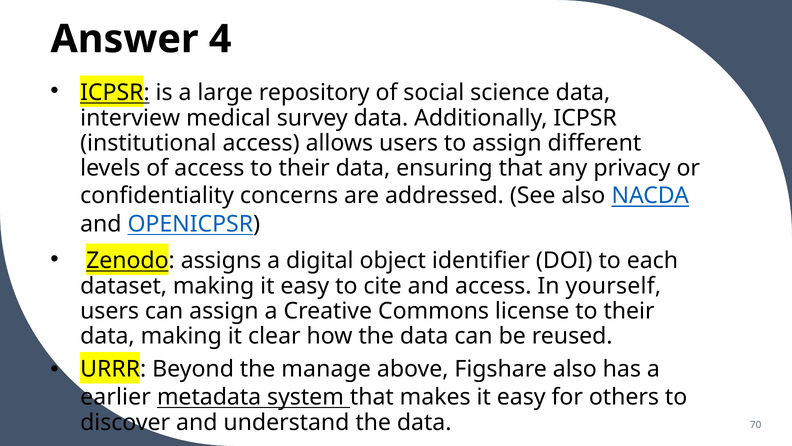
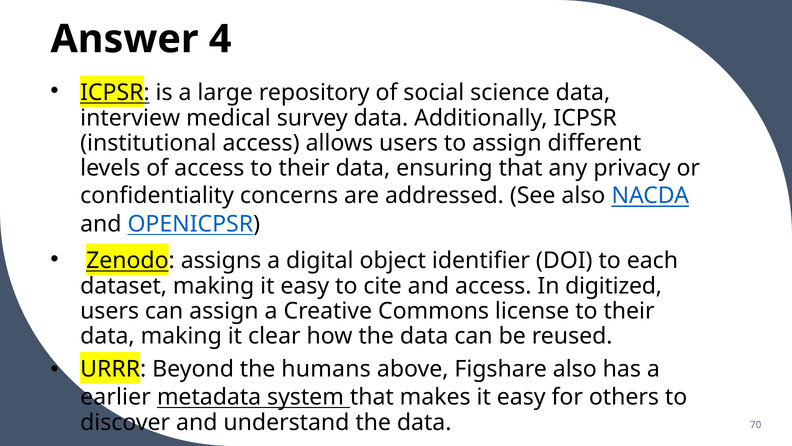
yourself: yourself -> digitized (614, 286)
manage: manage -> humans (326, 369)
